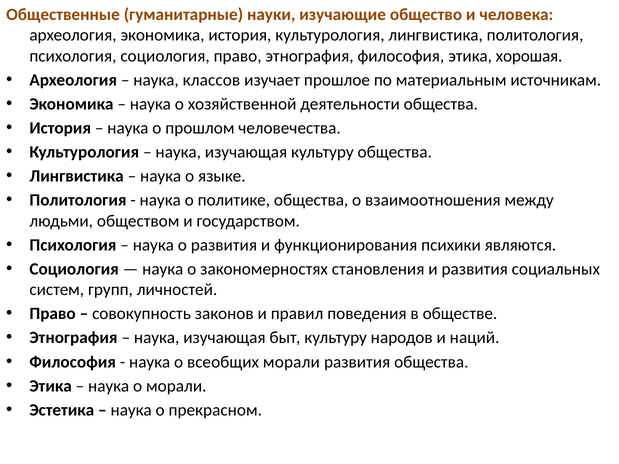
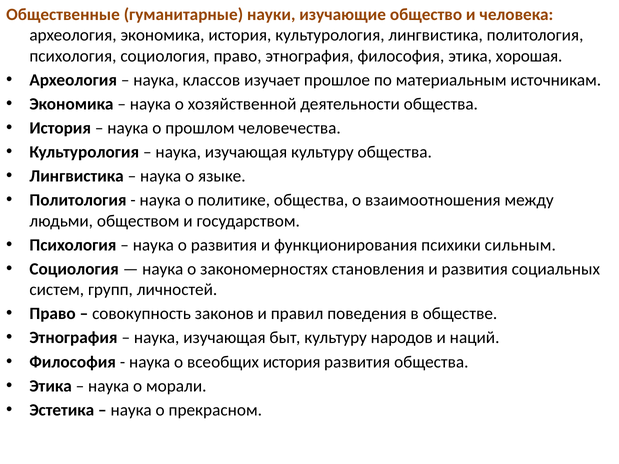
являются: являются -> сильным (520, 245)
всеобщих морали: морали -> история (292, 362)
